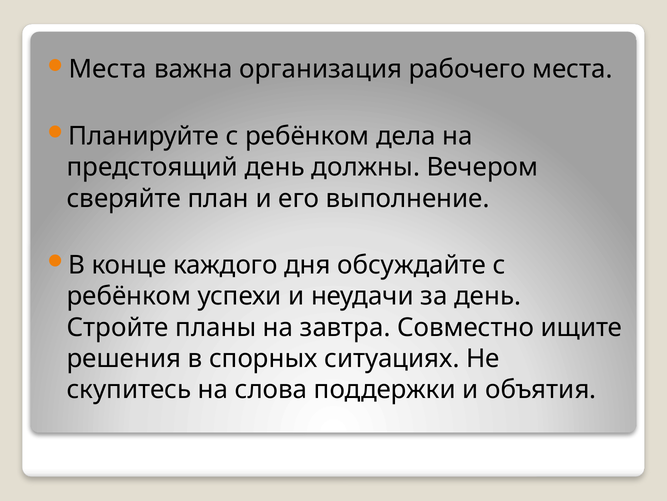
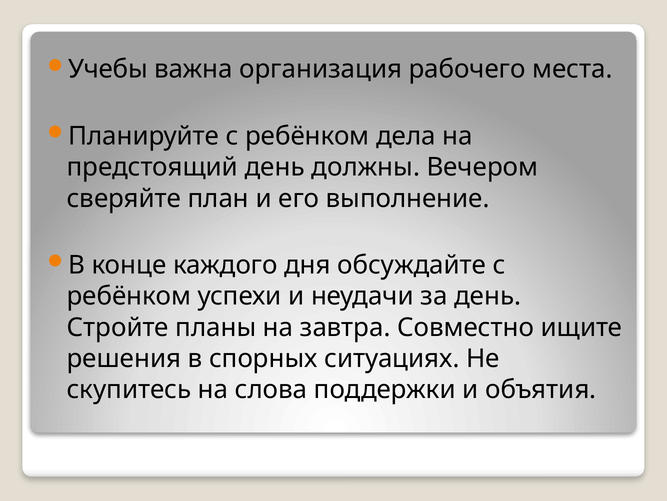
Места: Места -> Учебы (108, 69)
